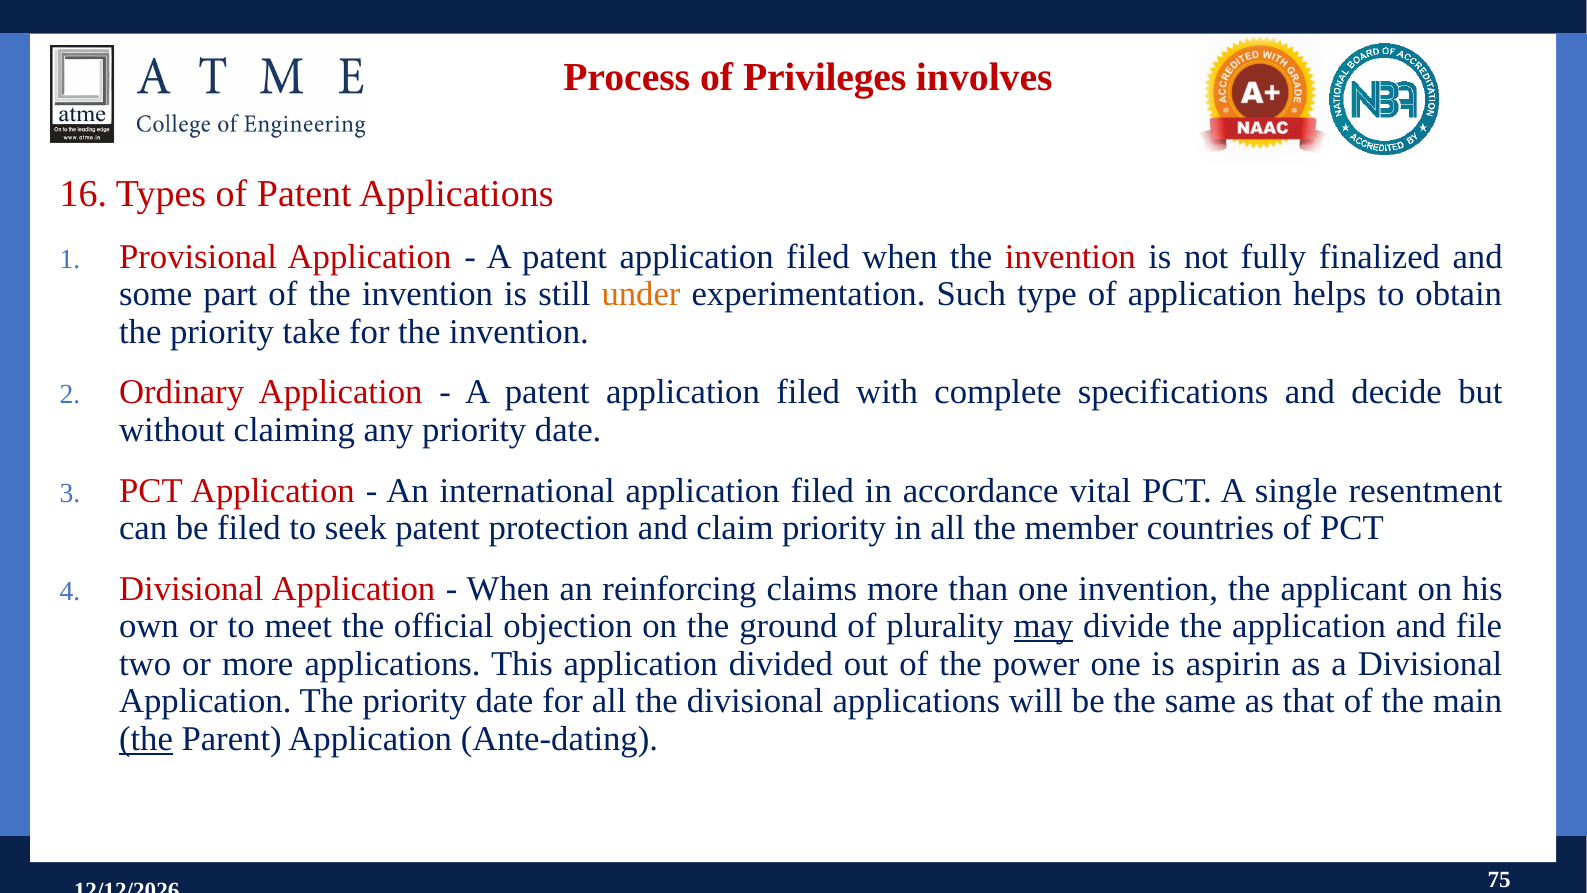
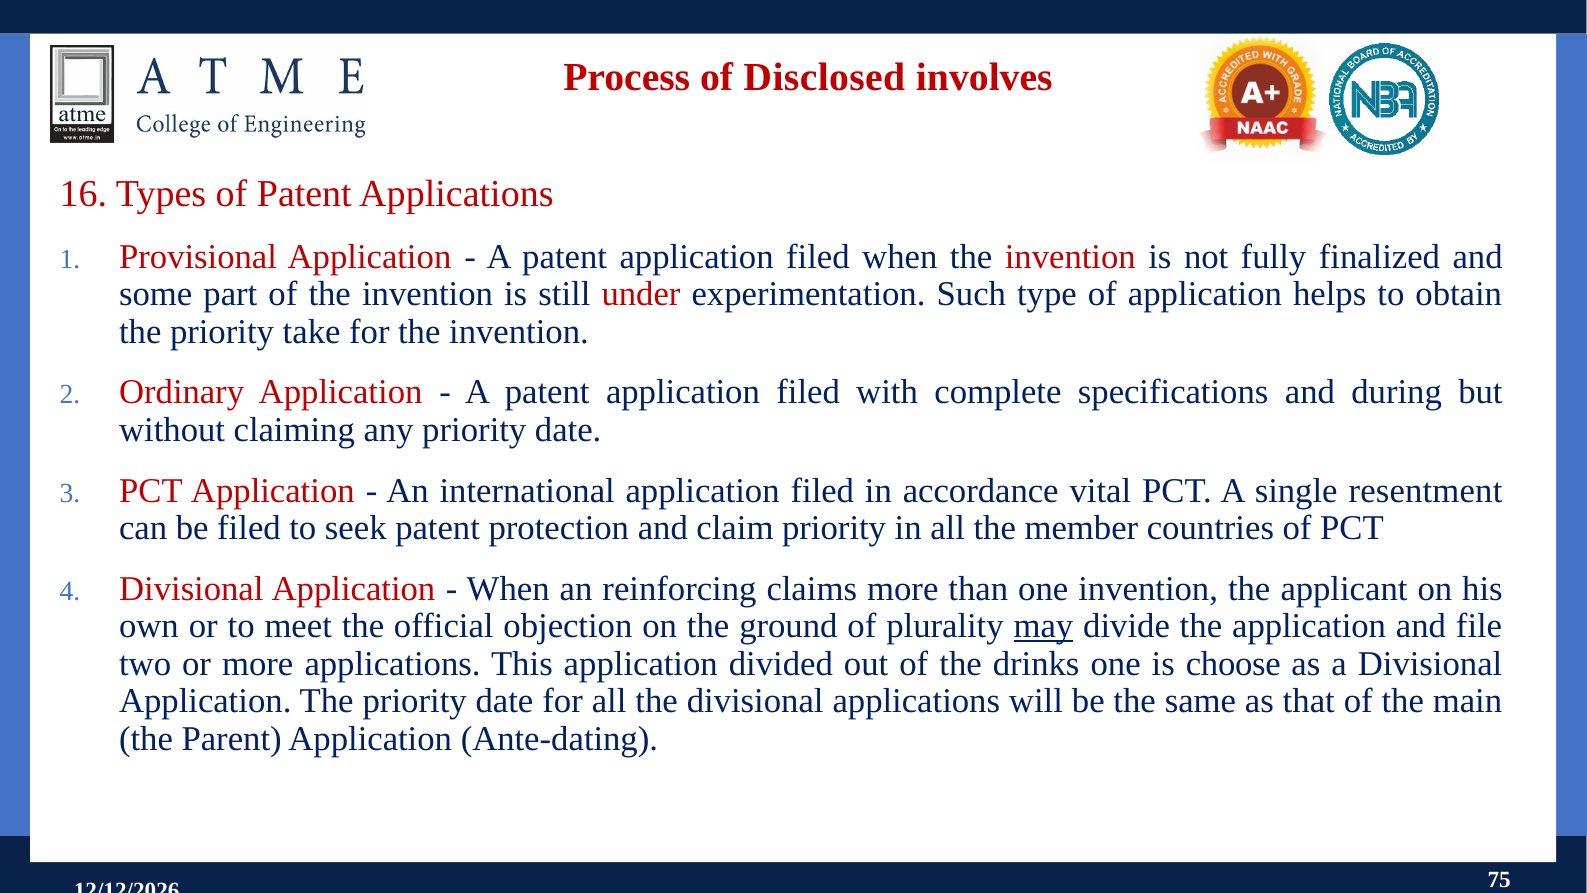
Privileges: Privileges -> Disclosed (824, 77)
under colour: orange -> red (641, 294)
decide: decide -> during (1397, 392)
power: power -> drinks (1036, 664)
aspirin: aspirin -> choose (1233, 664)
the underline: present -> none (146, 739)
